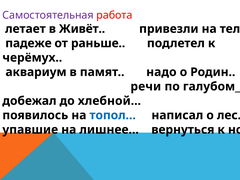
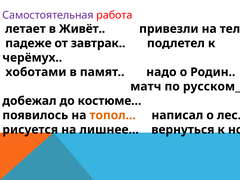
раньше: раньше -> завтрак (98, 43)
аквариум: аквариум -> хоботами (36, 72)
речи: речи -> матч (146, 86)
галубом_: галубом_ -> русском_ (211, 86)
хлебной…: хлебной… -> костюме… (110, 101)
топол… colour: blue -> orange (113, 115)
упавшие: упавшие -> рисуется (30, 130)
